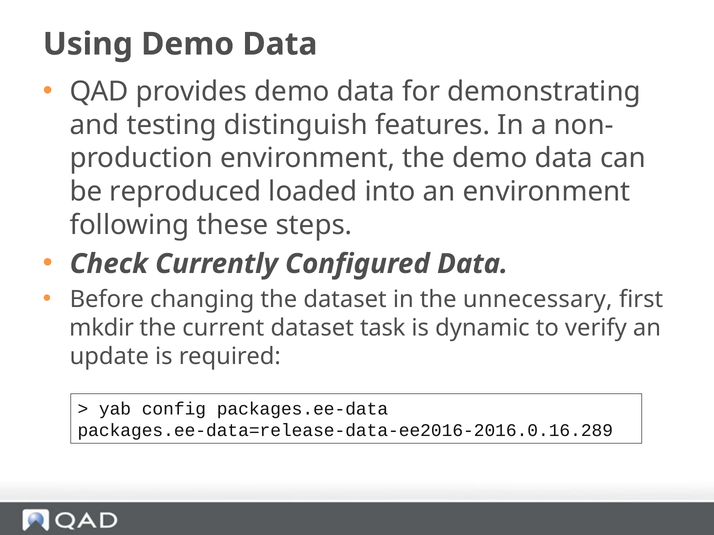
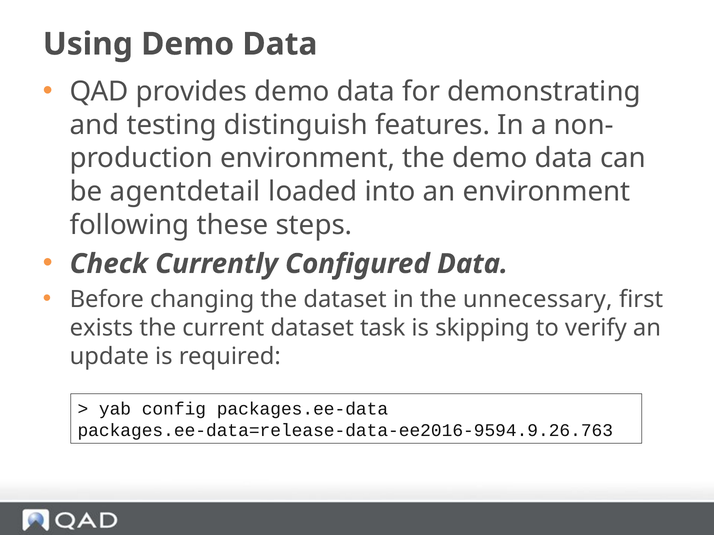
reproduced: reproduced -> agentdetail (185, 192)
mkdir: mkdir -> exists (101, 328)
dynamic: dynamic -> skipping (482, 328)
packages.ee-data=release-data-ee2016-2016.0.16.289: packages.ee-data=release-data-ee2016-2016.0.16.289 -> packages.ee-data=release-data-ee2016-9594.9.26.763 (345, 431)
